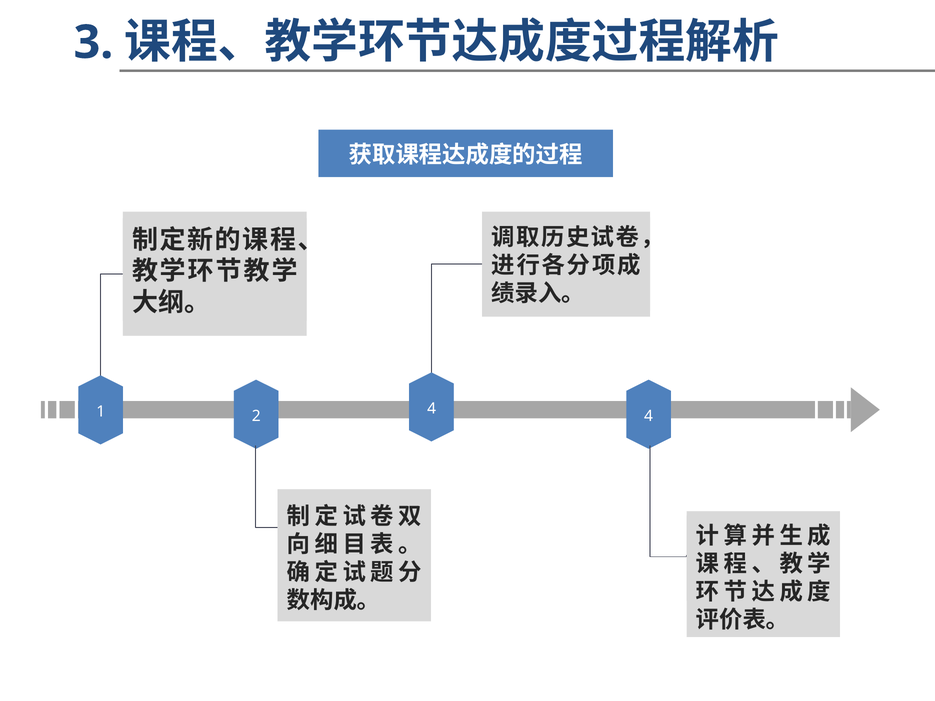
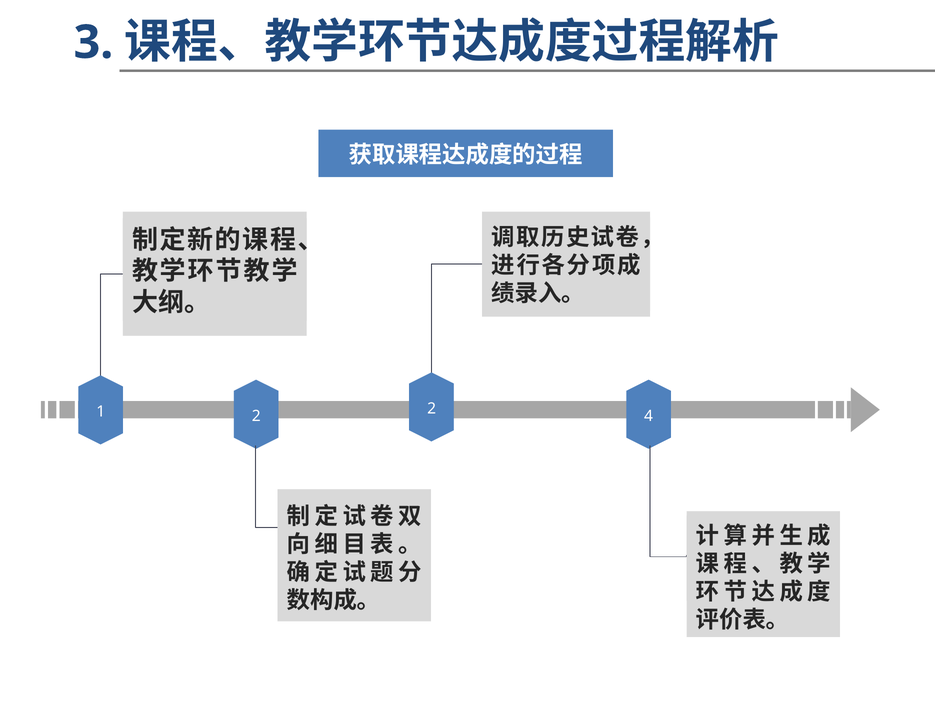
2 4: 4 -> 2 (432, 409)
